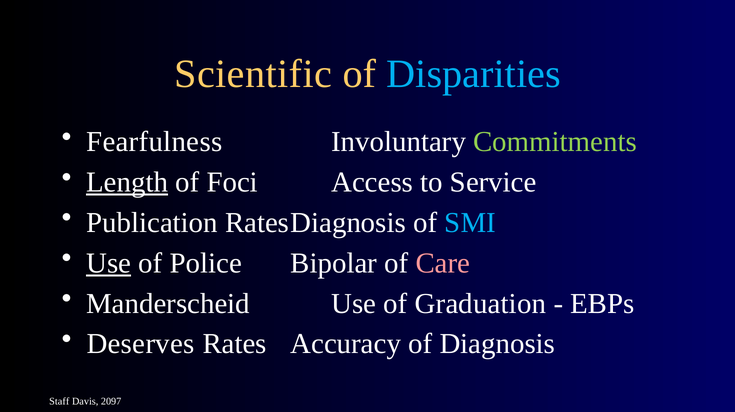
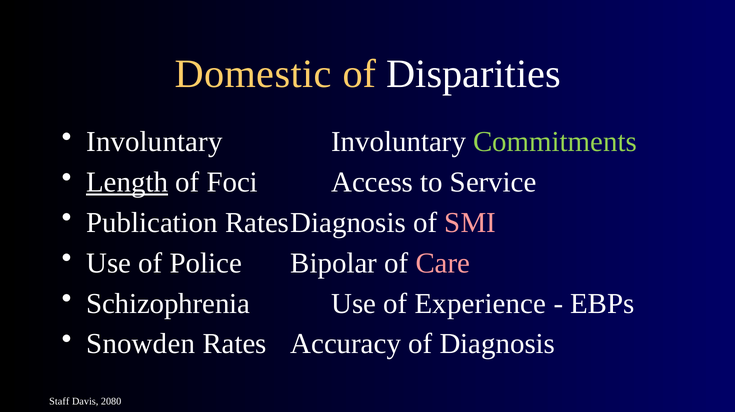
Scientific: Scientific -> Domestic (253, 74)
Disparities colour: light blue -> white (474, 74)
Fearfulness: Fearfulness -> Involuntary (154, 142)
SMI colour: light blue -> pink (470, 223)
Use underline: present -> none (109, 263)
Manderscheid: Manderscheid -> Schizophrenia (168, 304)
Graduation: Graduation -> Experience (480, 304)
Deserves: Deserves -> Snowden (141, 344)
2097: 2097 -> 2080 (111, 402)
